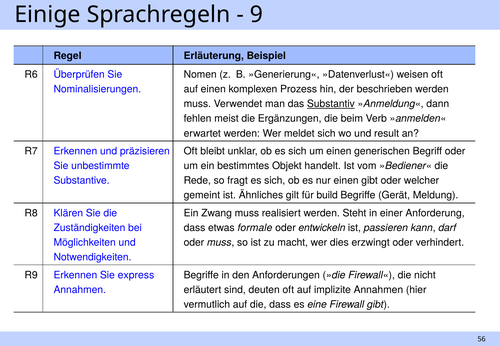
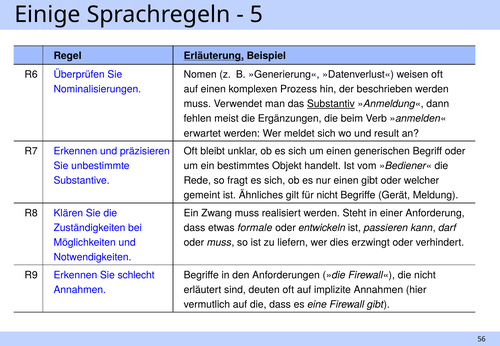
9: 9 -> 5 (256, 15)
Erläuterung underline: none -> present (214, 56)
für build: build -> nicht (327, 195)
macht: macht -> liefern (293, 243)
express: express -> schlecht (136, 275)
